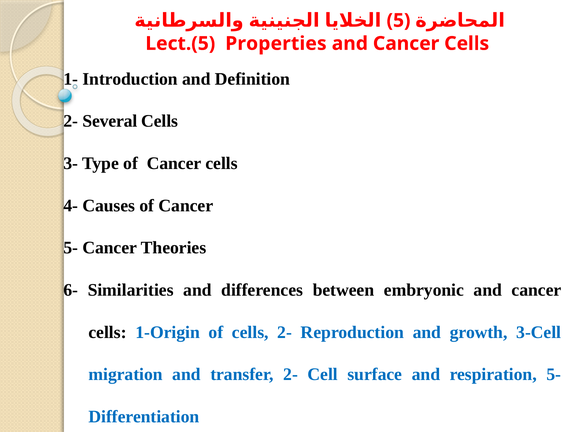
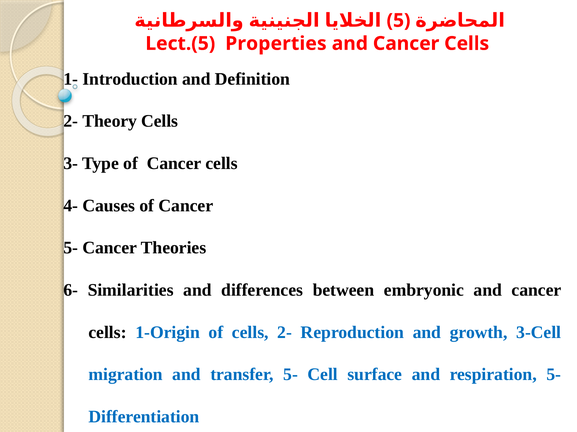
Several: Several -> Theory (110, 121)
transfer 2-: 2- -> 5- (291, 375)
